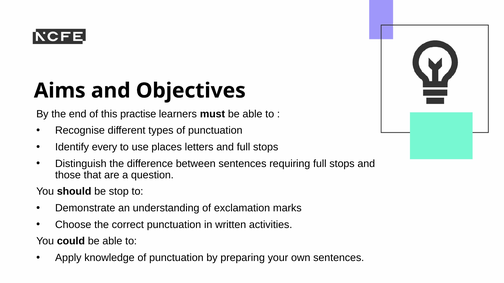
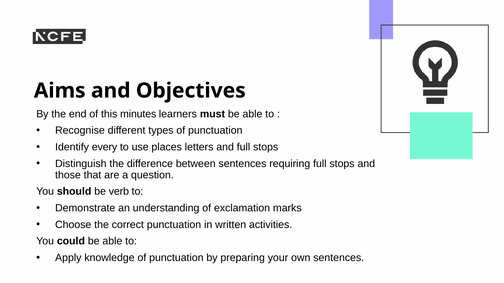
practise: practise -> minutes (138, 114)
stop: stop -> verb (119, 192)
